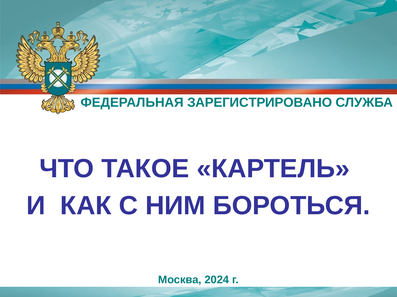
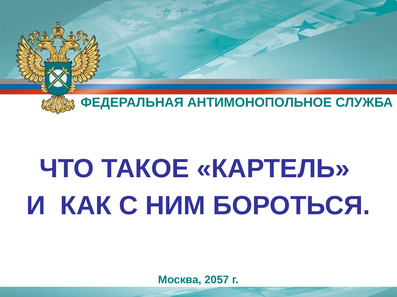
ЗАРЕГИСТРИРОВАНО: ЗАРЕГИСТРИРОВАНО -> АНТИМОНОПОЛЬНОЕ (260, 103)
2024: 2024 -> 2057 (217, 280)
